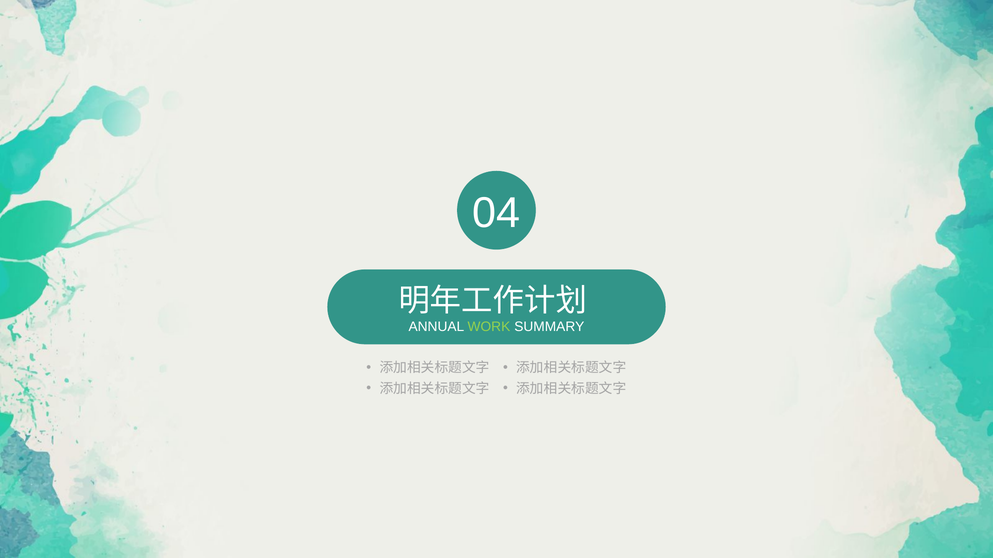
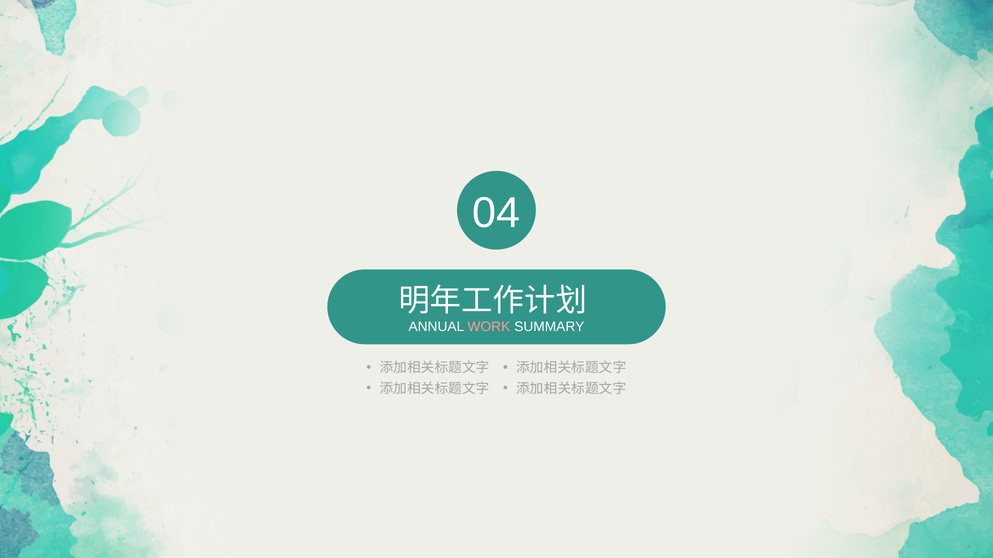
WORK colour: light green -> pink (489, 327)
